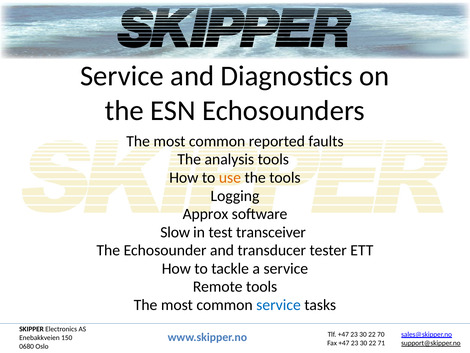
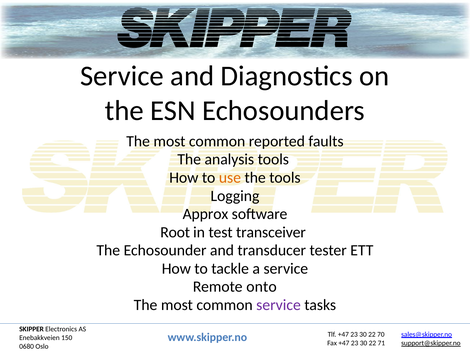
Slow: Slow -> Root (175, 232)
Remote tools: tools -> onto (261, 286)
service colour: blue -> purple (279, 305)
